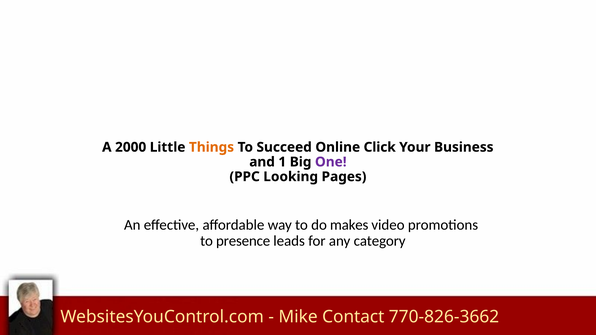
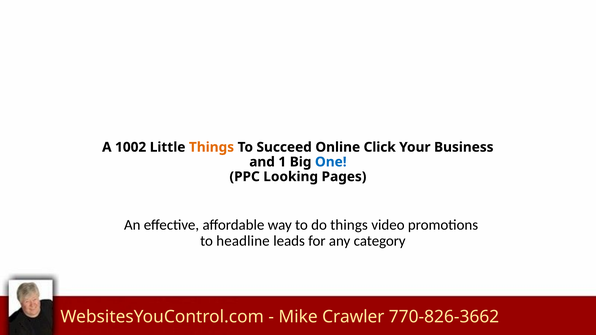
2000: 2000 -> 1002 (131, 147)
One colour: purple -> blue (331, 162)
do makes: makes -> things (349, 225)
presence: presence -> headline (243, 241)
Contact: Contact -> Crawler (353, 317)
